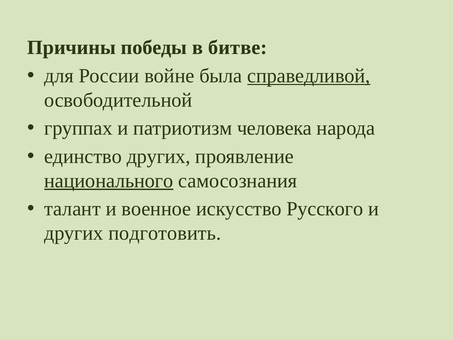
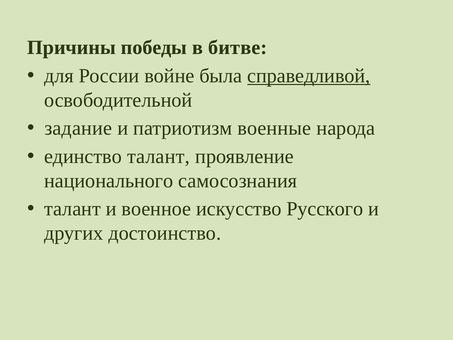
группах: группах -> задание (78, 128)
человека: человека -> военные (274, 128)
единство других: других -> талант (158, 156)
национального underline: present -> none (109, 181)
подготовить: подготовить -> достоинство (165, 233)
